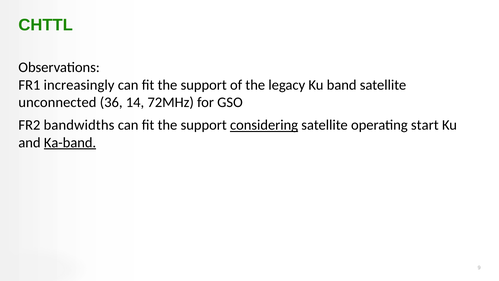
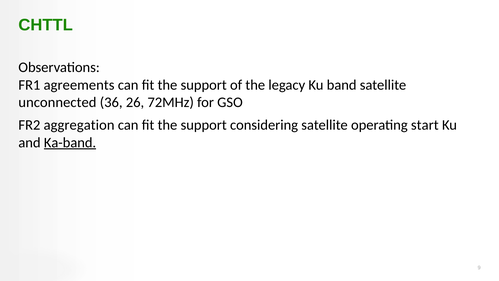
increasingly: increasingly -> agreements (79, 85)
14: 14 -> 26 (135, 102)
bandwidths: bandwidths -> aggregation (79, 125)
considering underline: present -> none (264, 125)
